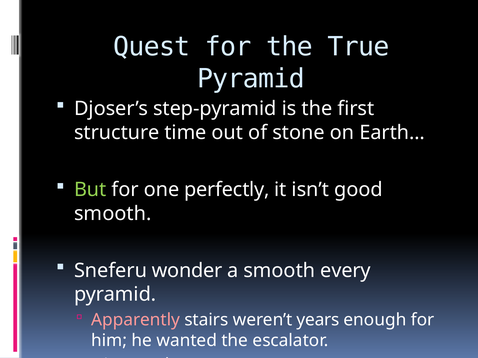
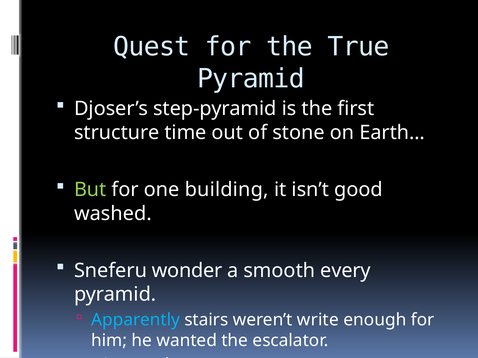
perfectly: perfectly -> building (227, 190)
smooth: smooth -> washed (113, 214)
Apparently colour: pink -> light blue (136, 320)
years: years -> write (318, 320)
